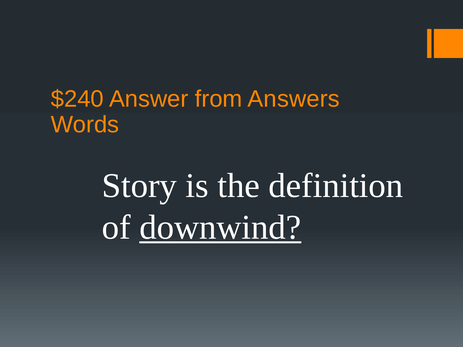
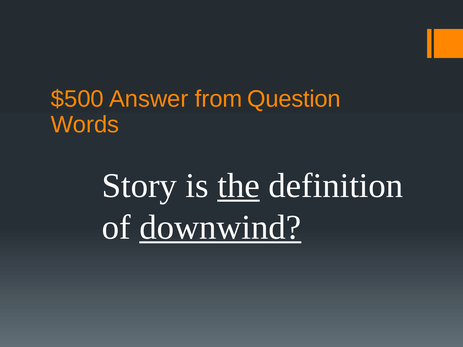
$240: $240 -> $500 (77, 99)
Answers: Answers -> Question (294, 99)
the underline: none -> present (239, 186)
